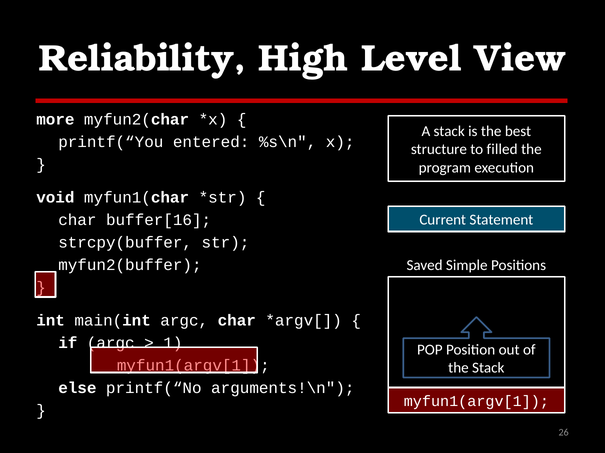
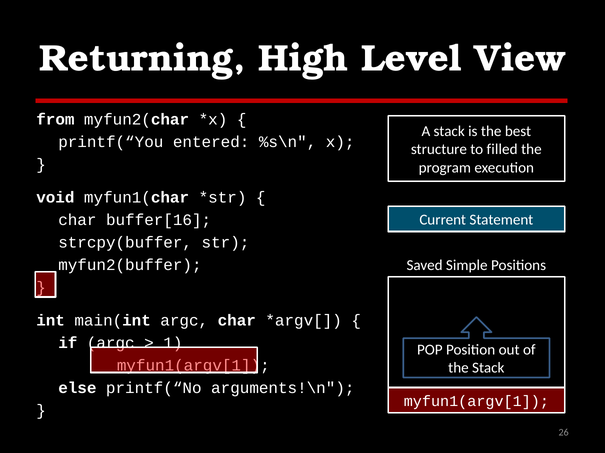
Reliability: Reliability -> Returning (142, 59)
more: more -> from (55, 120)
